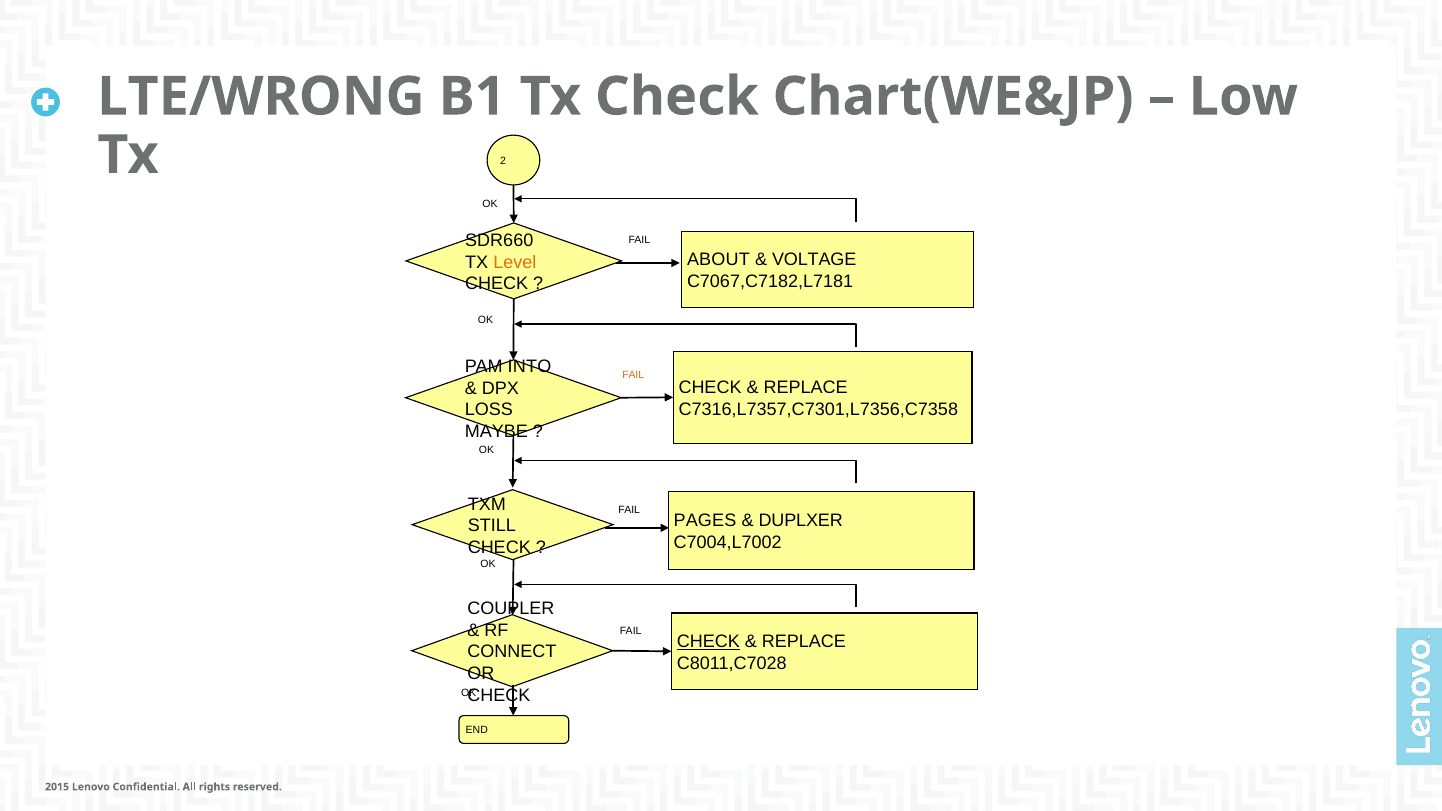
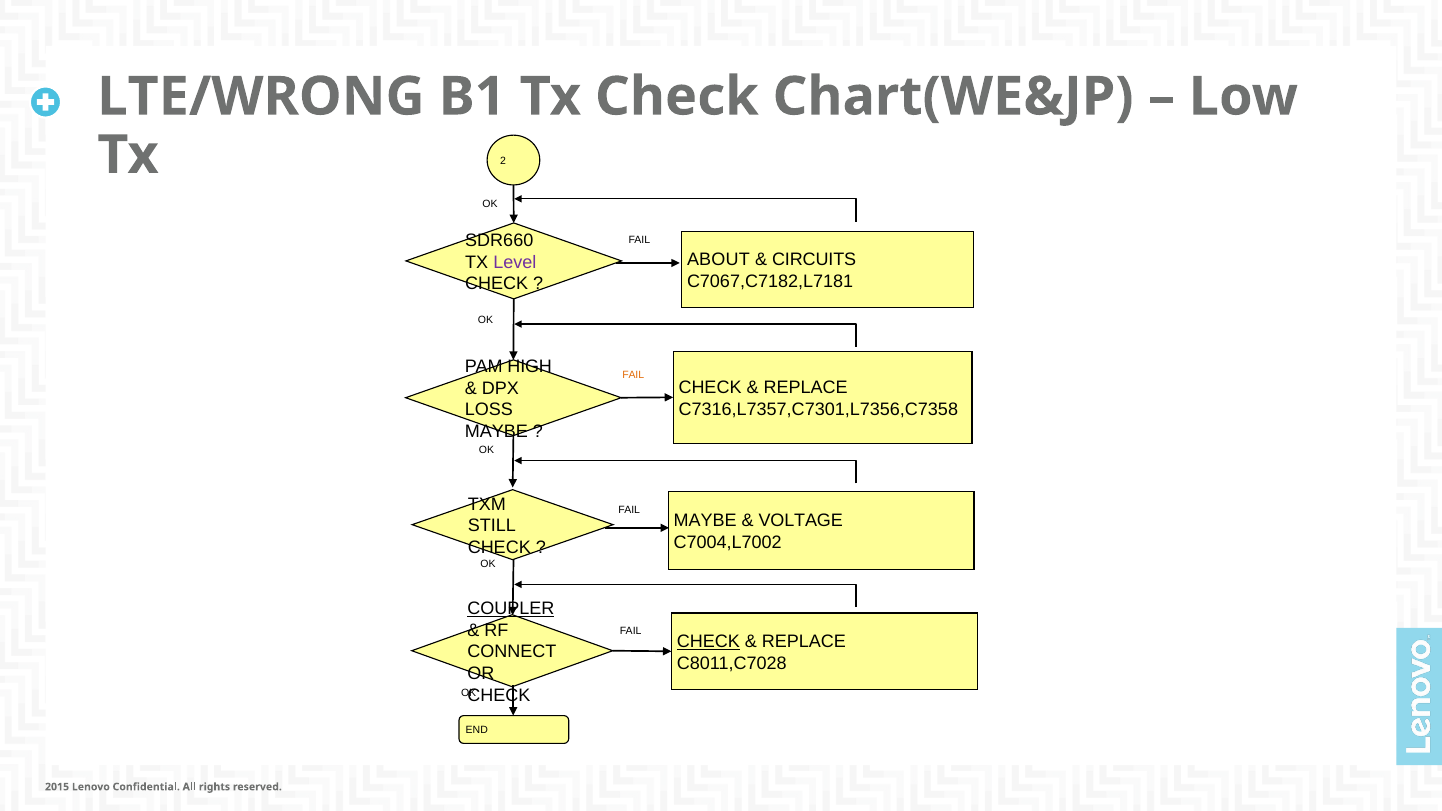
VOLTAGE: VOLTAGE -> CIRCUITS (814, 260)
Level colour: orange -> purple (515, 262)
INTO: INTO -> HIGH (530, 367)
PAGES: PAGES -> MAYBE (705, 521)
DUPLXER: DUPLXER -> VOLTAGE (801, 521)
COUPLER underline: none -> present (511, 609)
